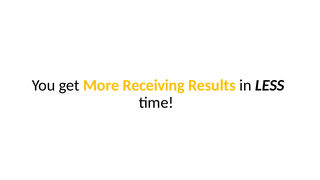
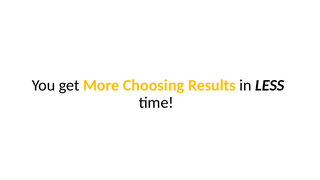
Receiving: Receiving -> Choosing (154, 85)
